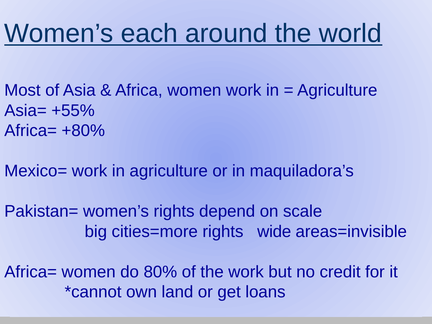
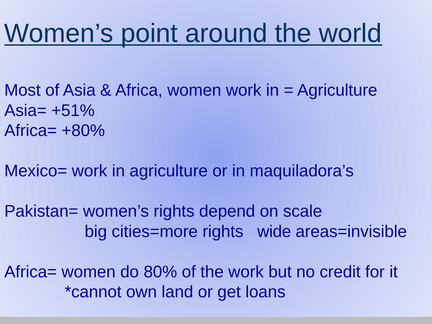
each: each -> point (149, 33)
+55%: +55% -> +51% (73, 111)
